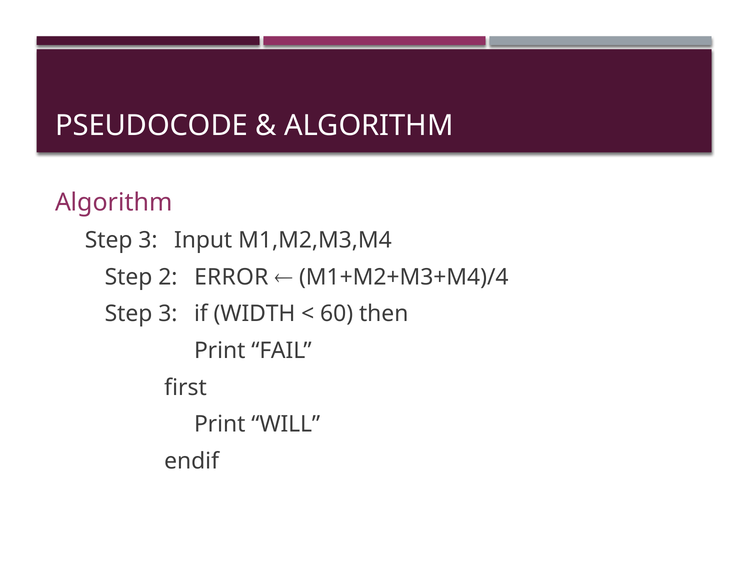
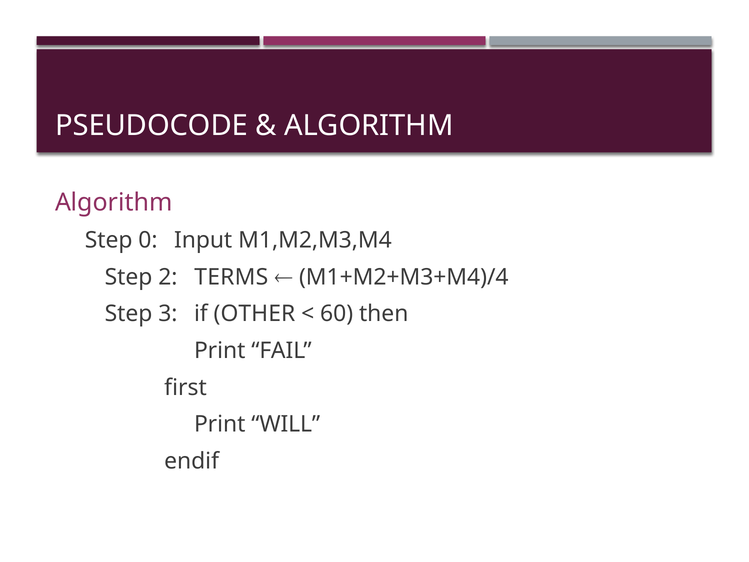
3: 3 -> 0 (148, 240)
ERROR: ERROR -> TERMS (231, 277)
WIDTH: WIDTH -> OTHER (254, 314)
